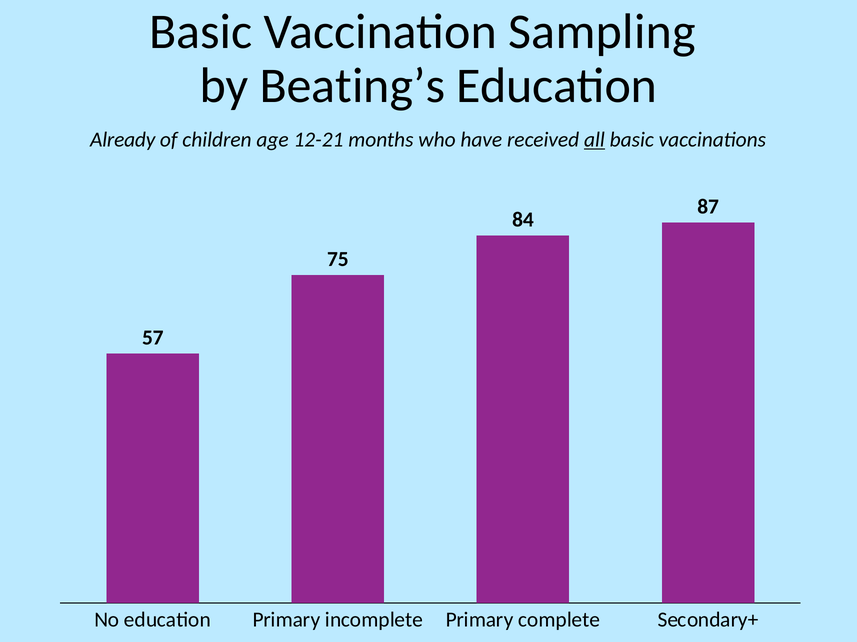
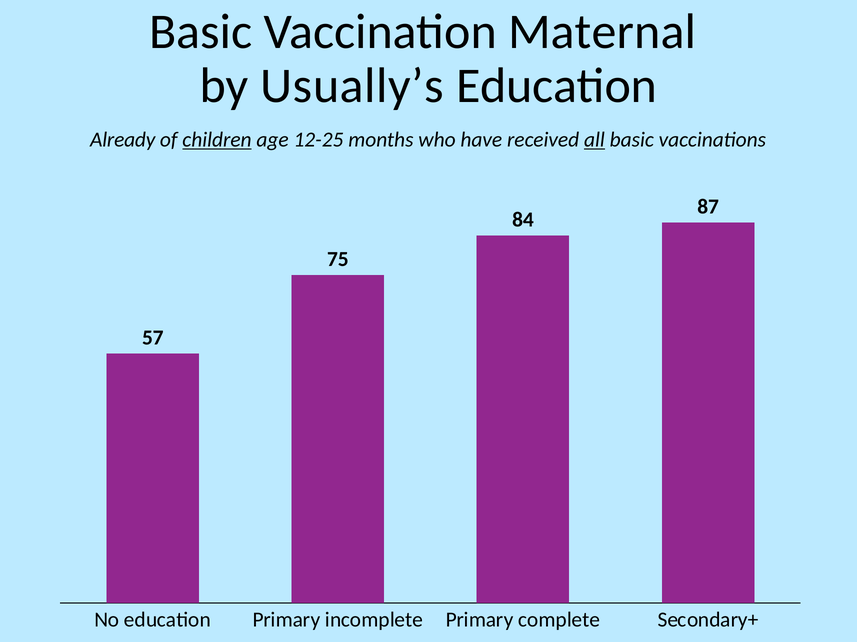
Sampling: Sampling -> Maternal (602, 32)
Beating’s: Beating’s -> Usually’s (352, 86)
children underline: none -> present (217, 140)
12-21: 12-21 -> 12-25 (318, 140)
